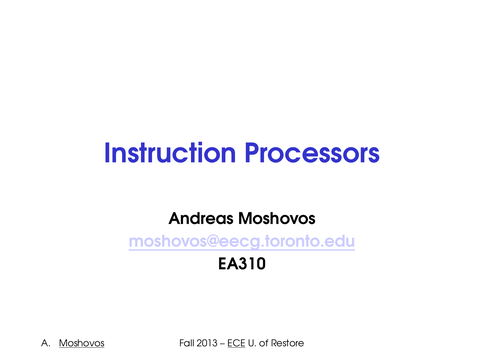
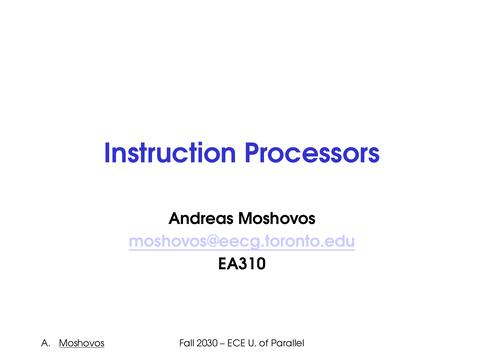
2013: 2013 -> 2030 (207, 343)
ECE underline: present -> none (237, 343)
Restore: Restore -> Parallel (288, 343)
